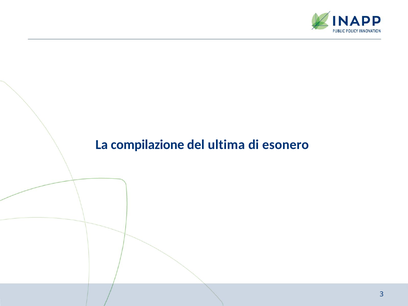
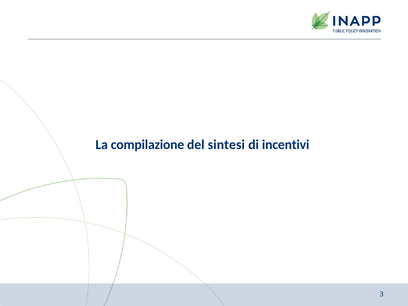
ultima: ultima -> sintesi (226, 145)
esonero: esonero -> incentivi (286, 145)
